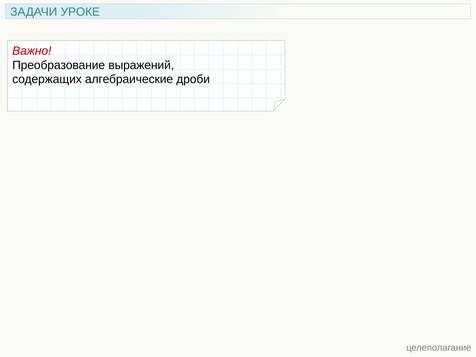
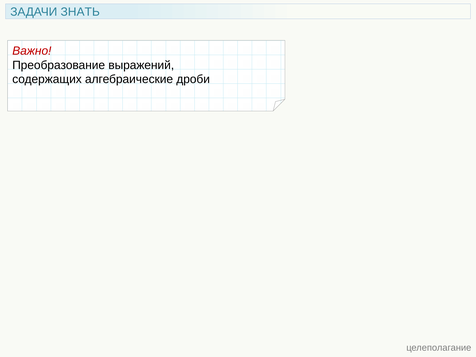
УРОКЕ: УРОКЕ -> ЗНАТЬ (80, 12)
